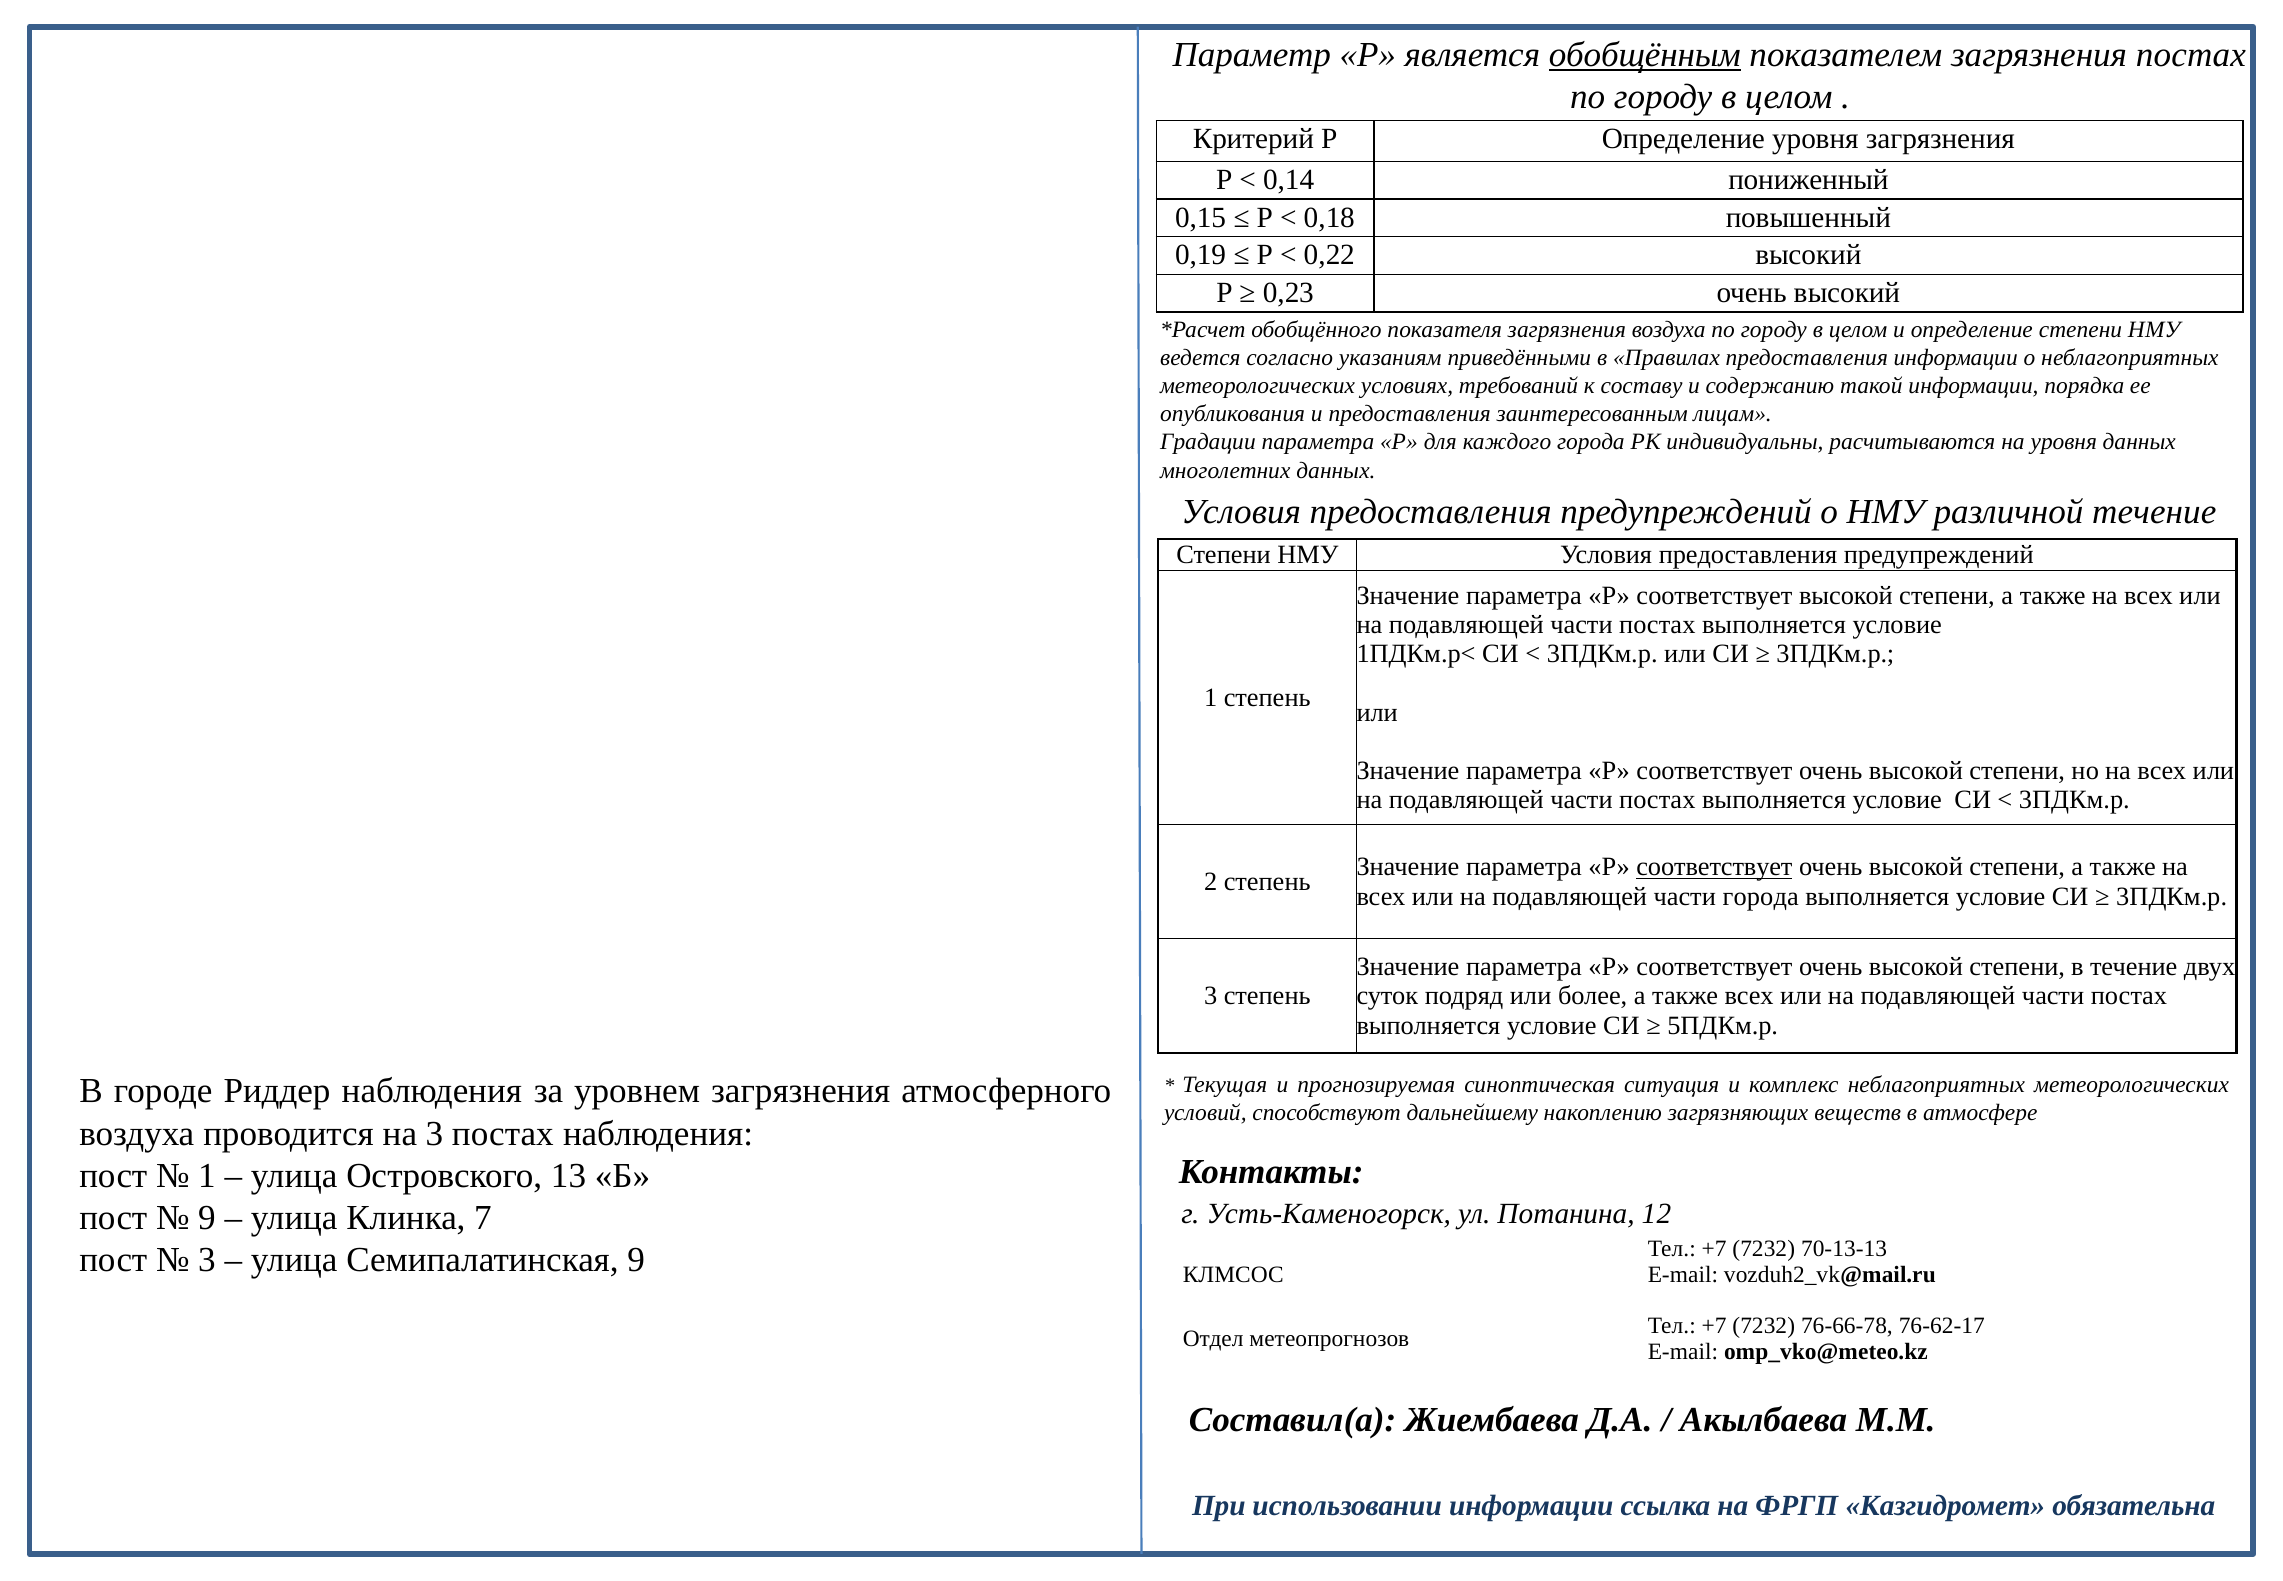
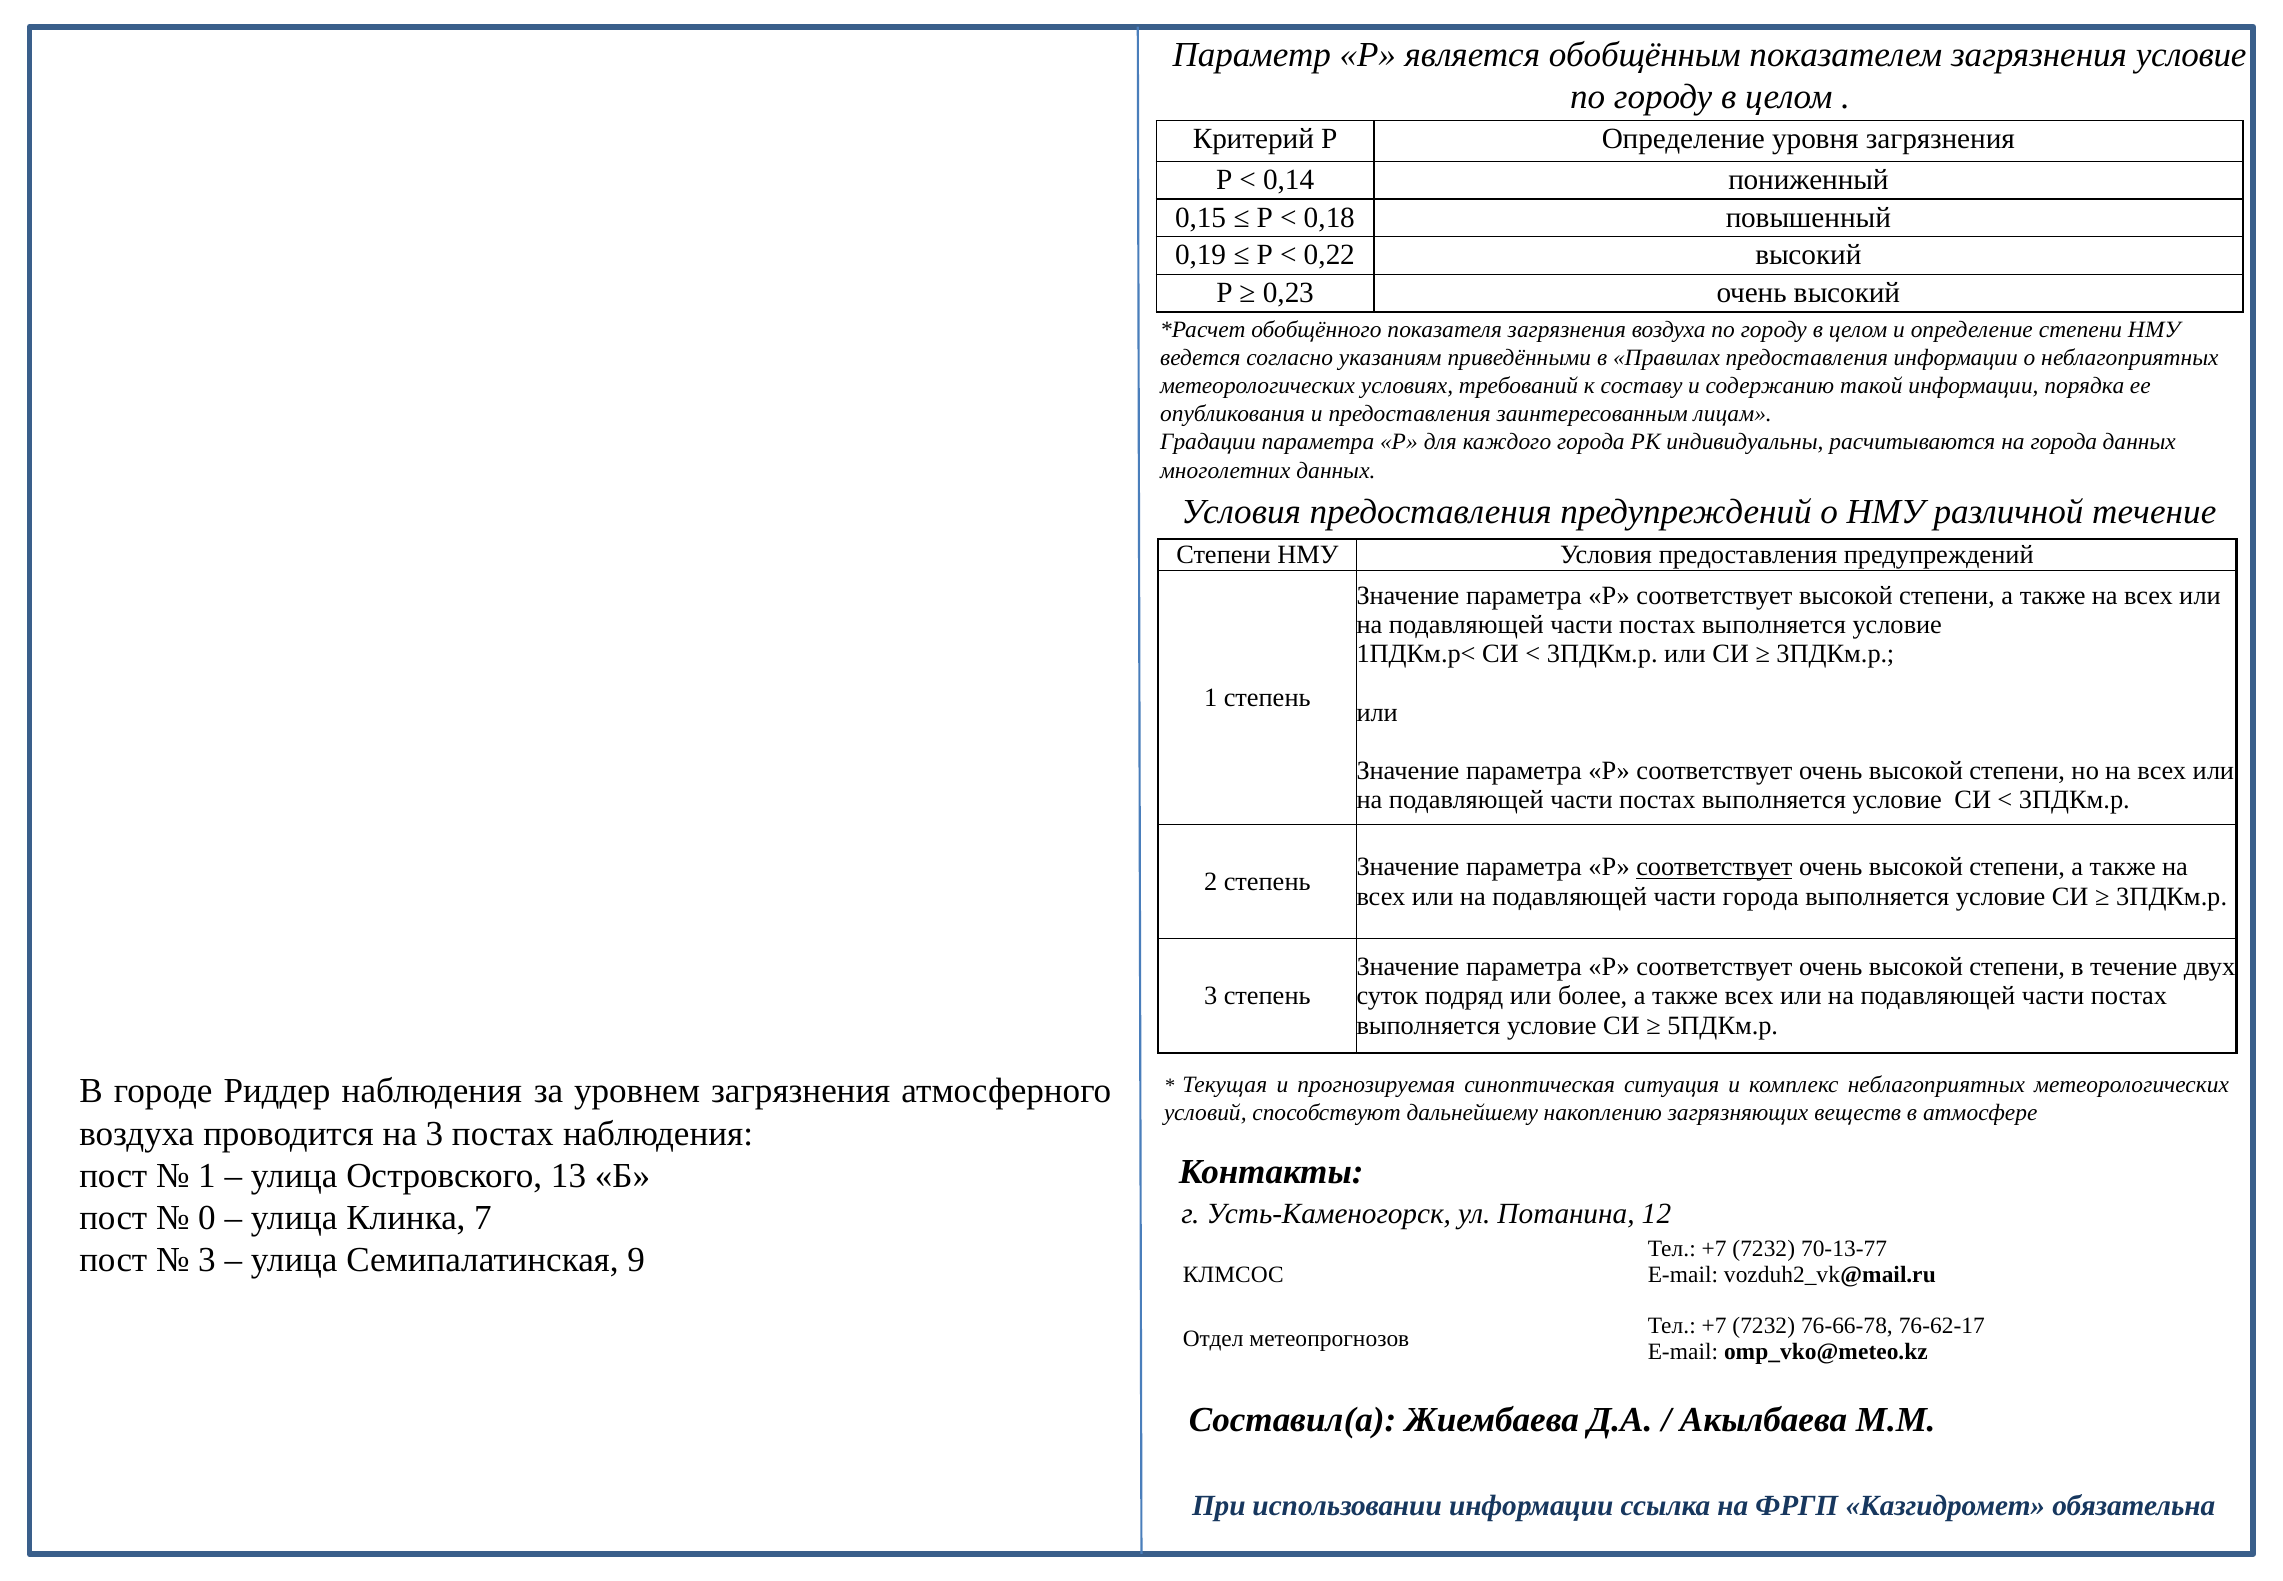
обобщённым underline: present -> none (1645, 55)
загрязнения постах: постах -> условие (2191, 55)
на уровня: уровня -> города (2064, 442)
9: 9 -> 0 (207, 1217)
70-13-13: 70-13-13 -> 70-13-77 (1844, 1248)
